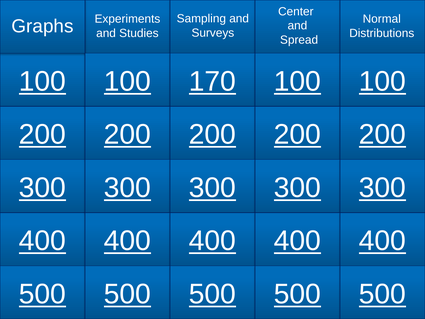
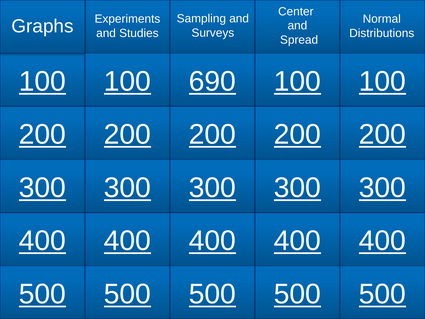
170: 170 -> 690 (212, 81)
